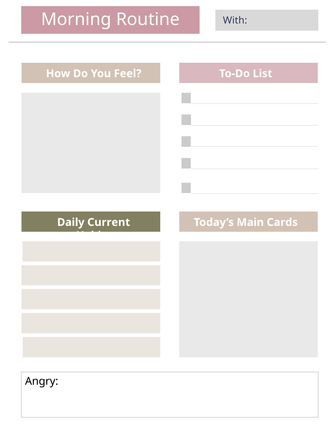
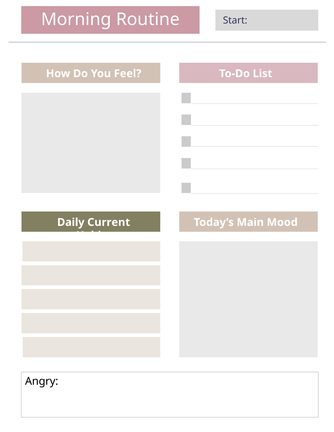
With: With -> Start (235, 20)
Cards: Cards -> Mood (282, 222)
